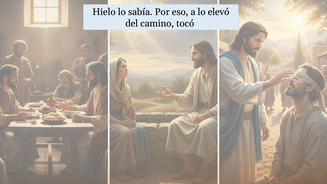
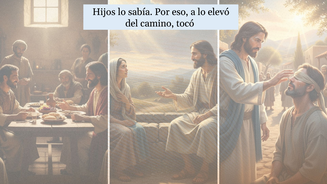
Hielo: Hielo -> Hijos (104, 12)
